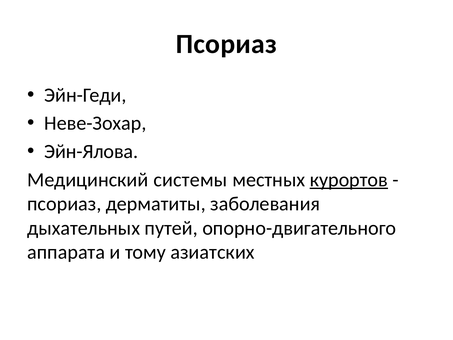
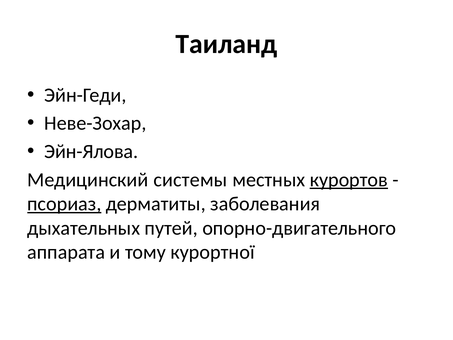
Псориаз: Псориаз -> Таиланд (226, 44)
псориаз underline: none -> present (64, 204)
азиатских: азиатских -> курортної (213, 252)
